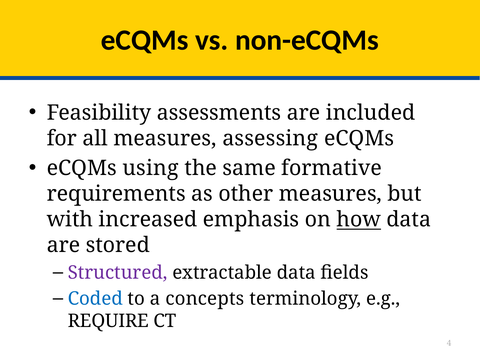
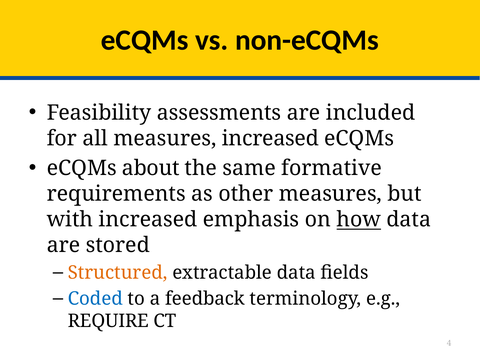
measures assessing: assessing -> increased (270, 138)
using: using -> about (151, 168)
Structured colour: purple -> orange (118, 273)
concepts: concepts -> feedback (205, 299)
